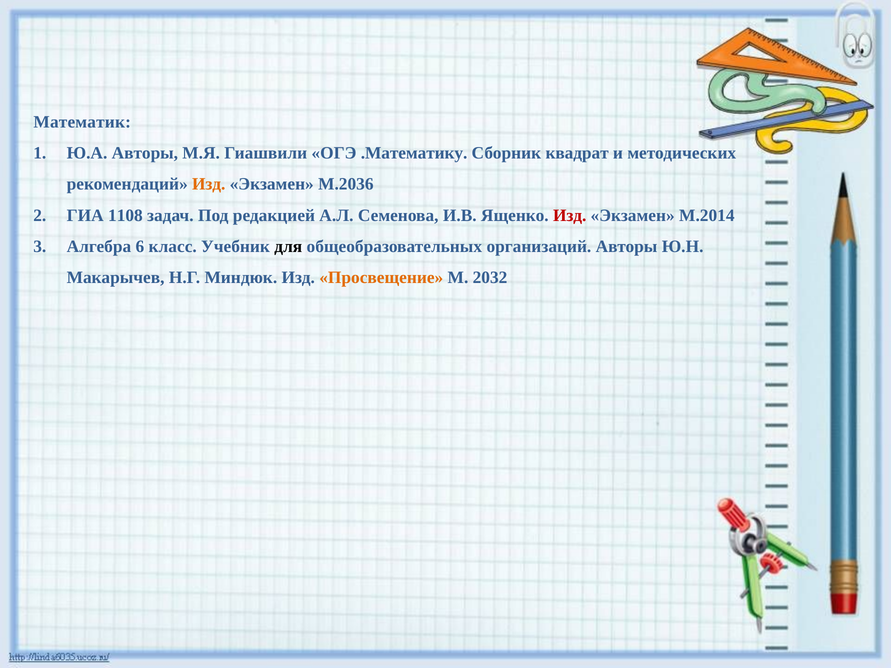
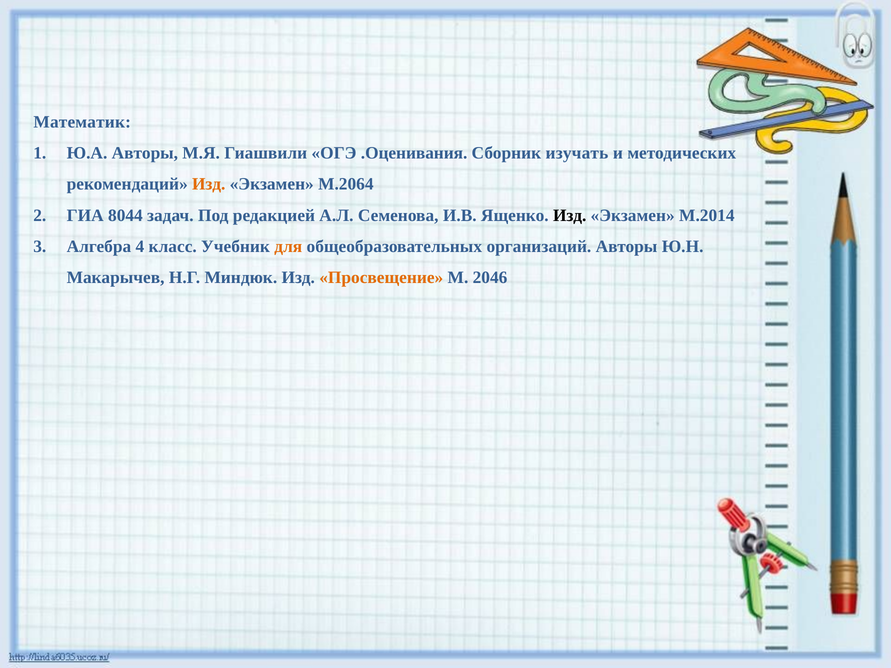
.Математику: .Математику -> .Оценивания (414, 153)
квадрат: квадрат -> изучать (577, 153)
М.2036: М.2036 -> М.2064 (346, 184)
1108: 1108 -> 8044 (125, 215)
Изд colour: red -> black (570, 215)
6: 6 -> 4 (140, 247)
для colour: black -> orange (288, 247)
2032: 2032 -> 2046 (490, 278)
